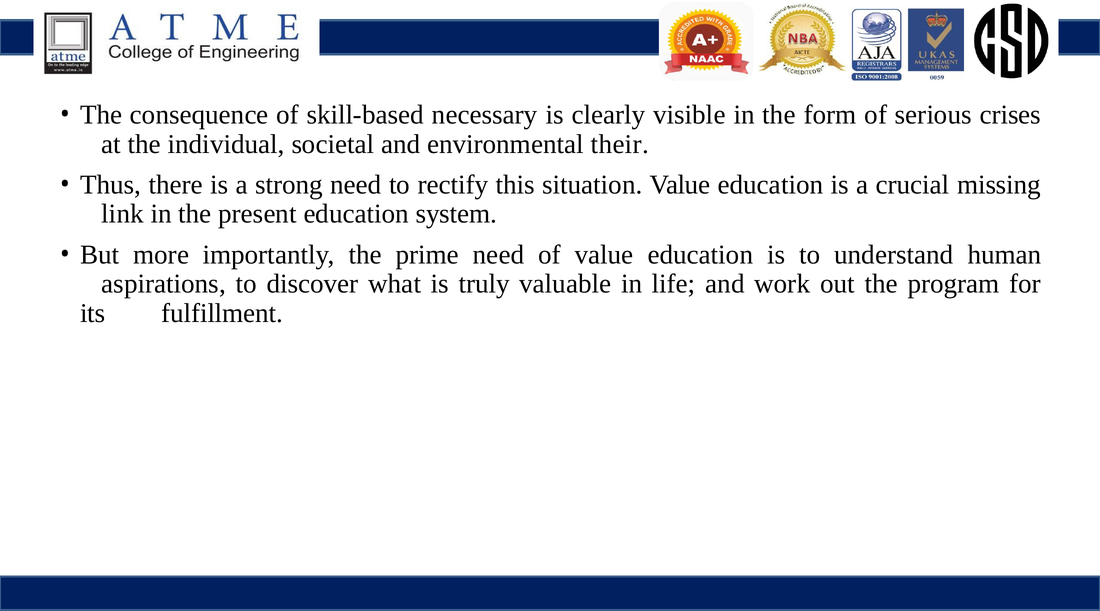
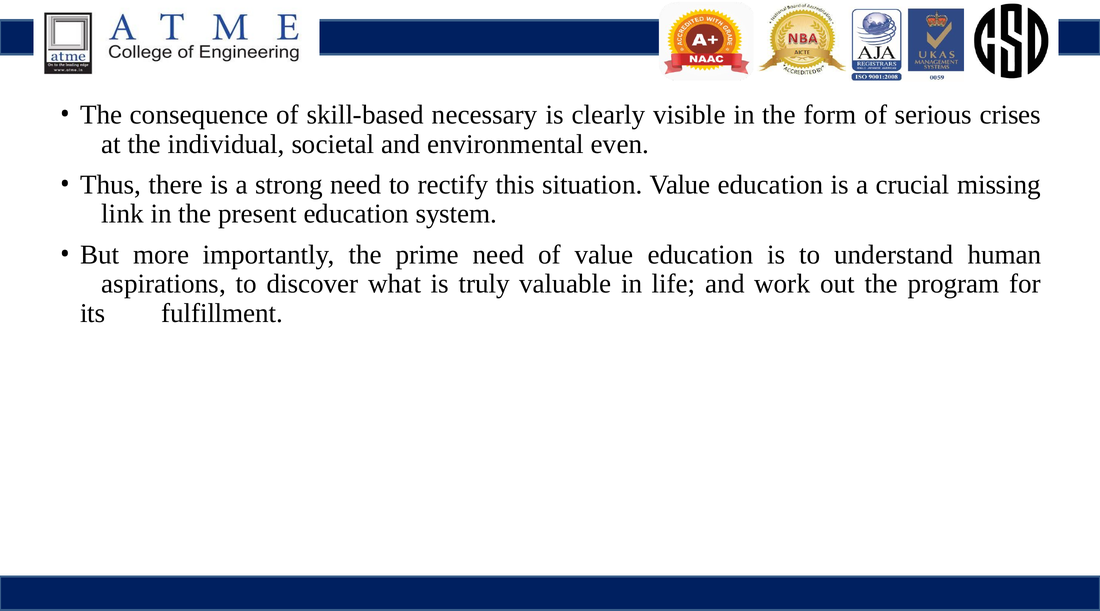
their: their -> even (620, 144)
